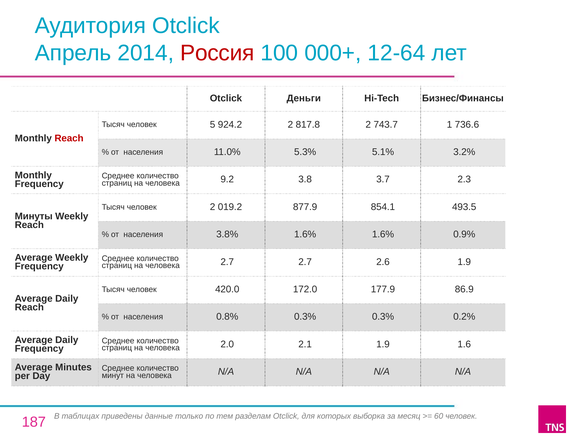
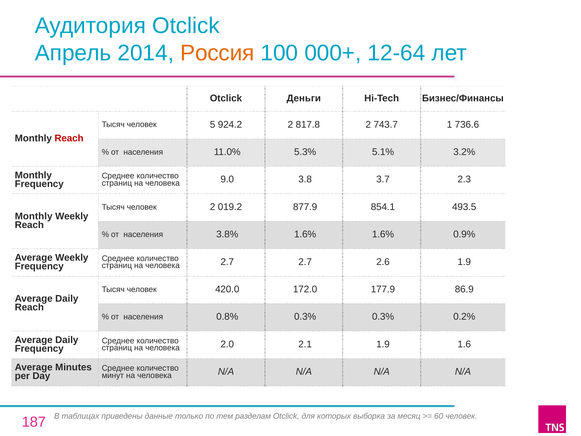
Россия colour: red -> orange (217, 53)
9.2: 9.2 -> 9.0 (227, 179)
Минуты: Минуты -> Monthly (34, 216)
